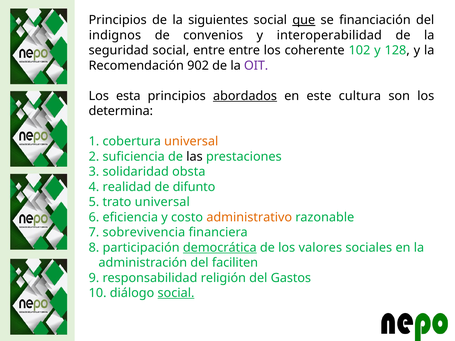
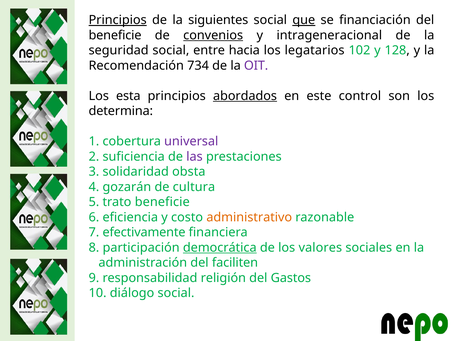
Principios underline: none -> present (118, 20)
indignos: indignos -> beneficie (115, 35)
convenios underline: none -> present (213, 35)
interoperabilidad: interoperabilidad -> intrageneracional (329, 35)
entre entre: entre -> hacia (244, 50)
coherente: coherente -> legatarios (315, 50)
902: 902 -> 734 (198, 66)
cultura: cultura -> control (360, 96)
universal colour: orange -> purple (191, 141)
las colour: black -> purple (195, 157)
realidad: realidad -> gozarán (127, 187)
difunto: difunto -> cultura (194, 187)
trato universal: universal -> beneficie (162, 202)
sobrevivencia: sobrevivencia -> efectivamente (144, 233)
social underline: present -> none (176, 293)
